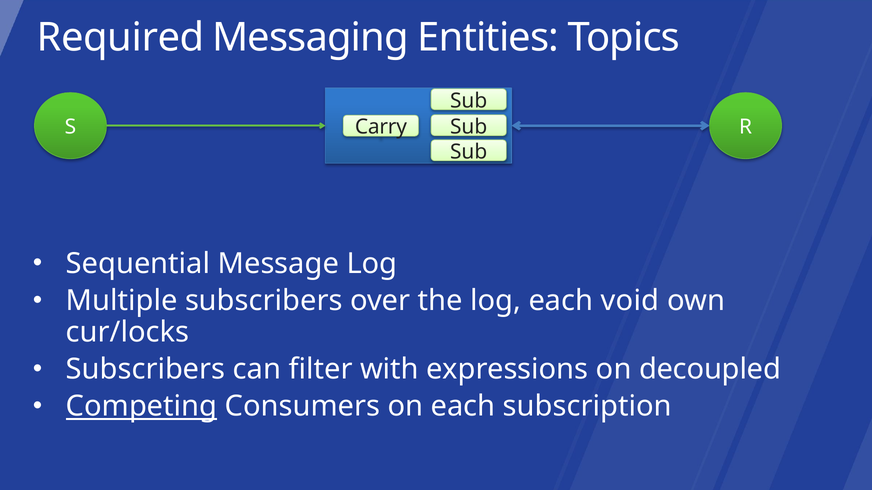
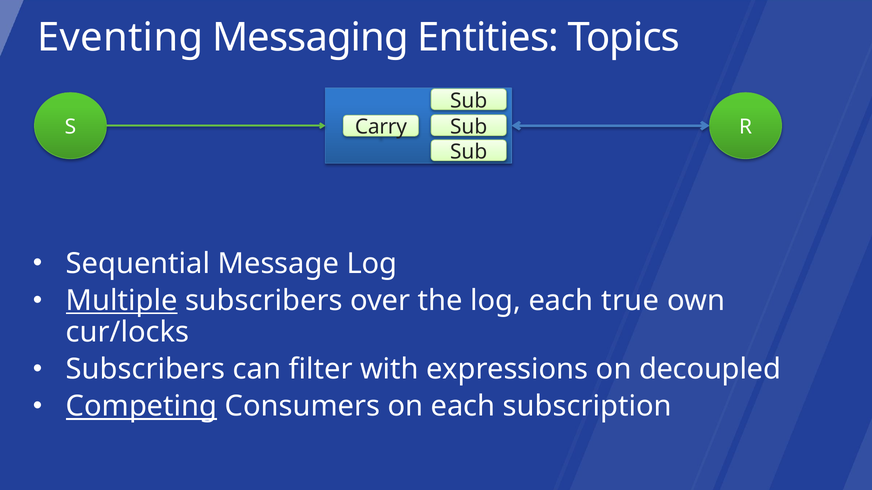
Required: Required -> Eventing (120, 38)
Multiple underline: none -> present (122, 301)
void: void -> true (630, 301)
